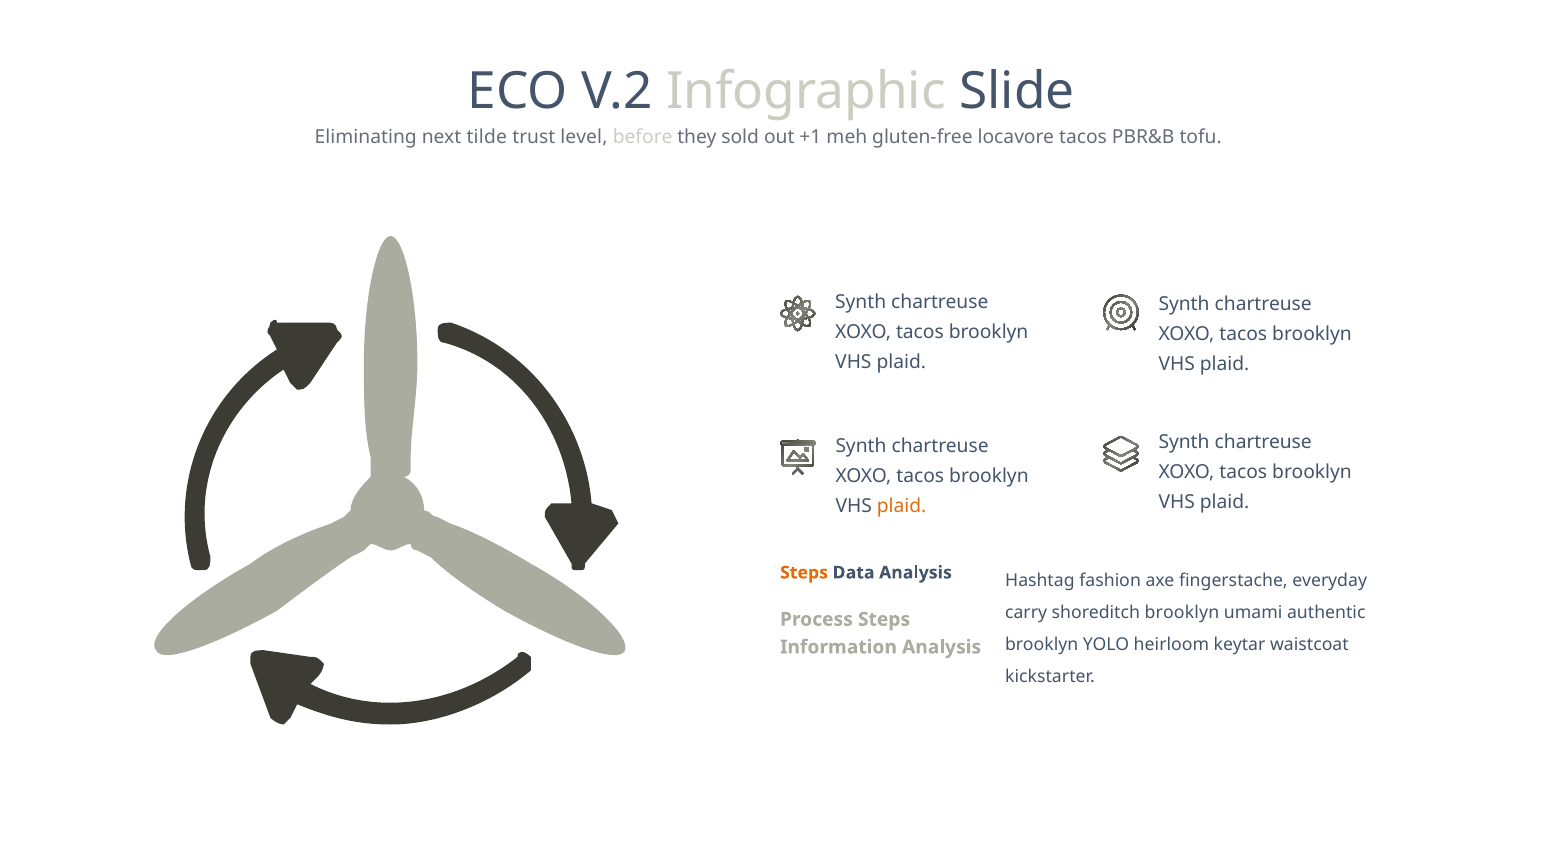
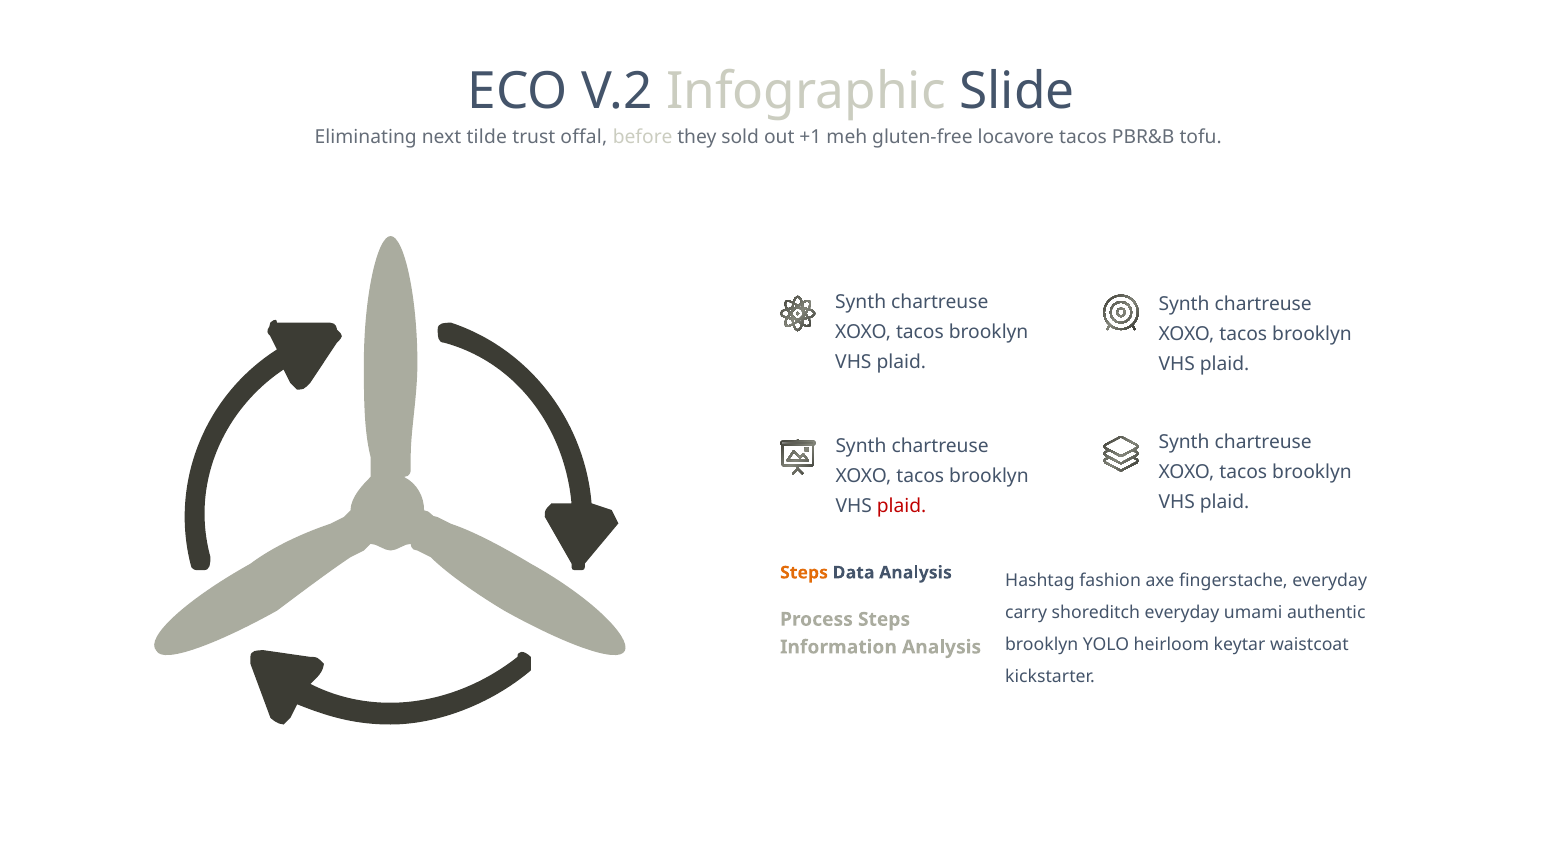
level: level -> offal (584, 137)
plaid colour: orange -> red (902, 506)
shoreditch brooklyn: brooklyn -> everyday (1182, 613)
